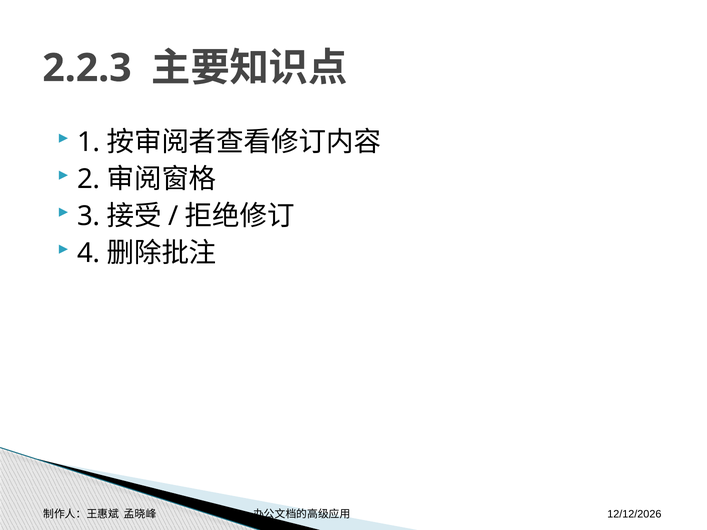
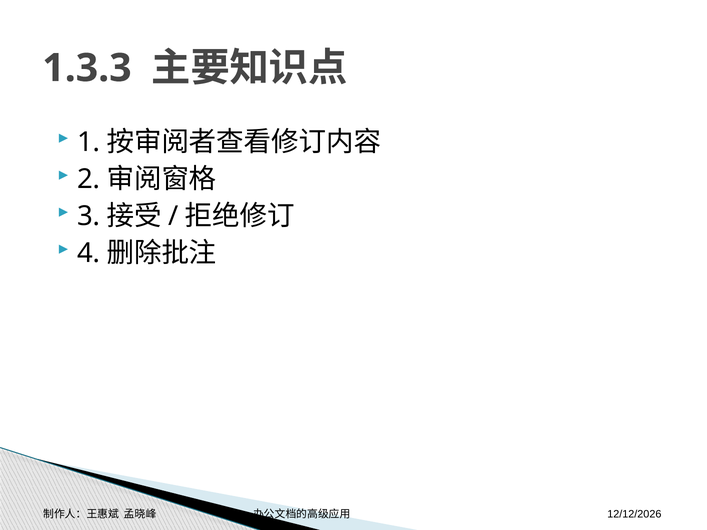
2.2.3: 2.2.3 -> 1.3.3 (87, 68)
